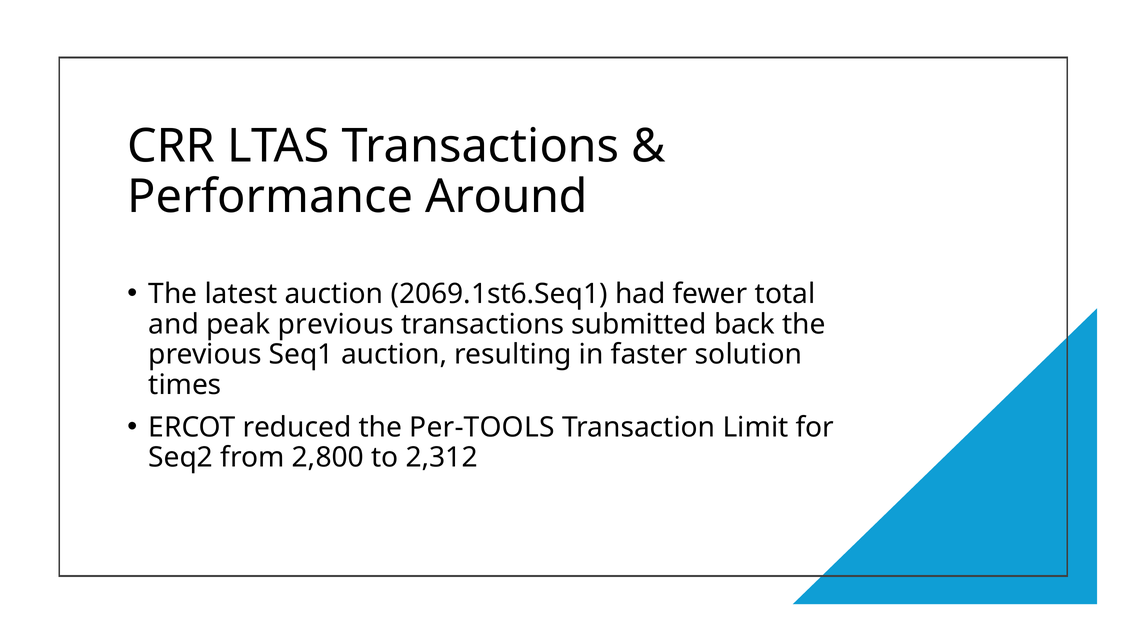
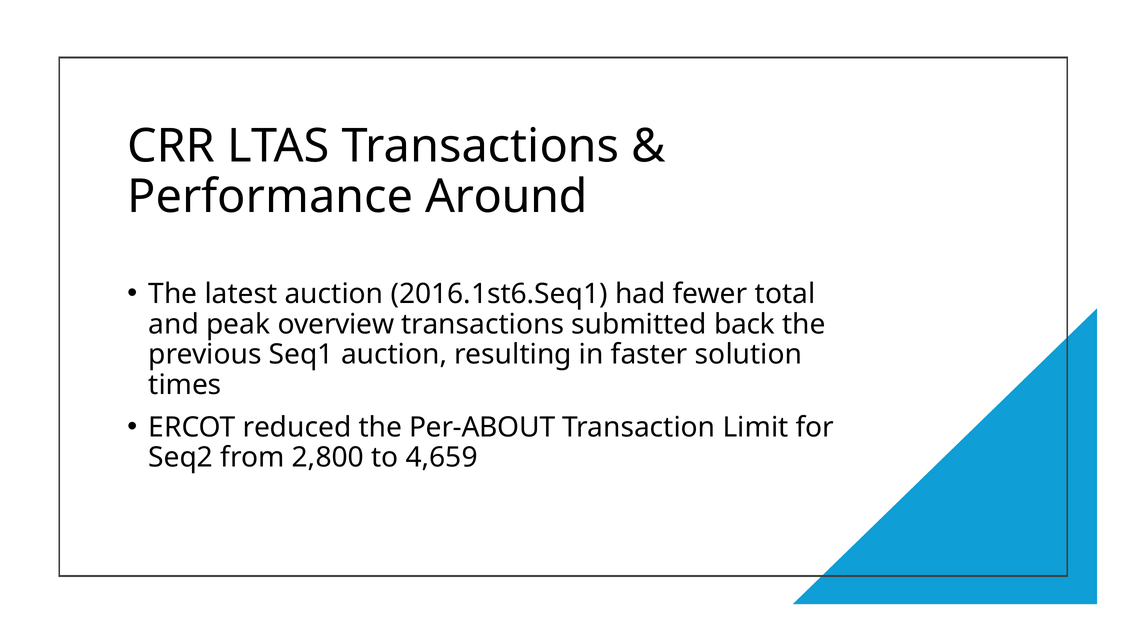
2069.1st6.Seq1: 2069.1st6.Seq1 -> 2016.1st6.Seq1 (499, 294)
peak previous: previous -> overview (336, 324)
Per-TOOLS: Per-TOOLS -> Per-ABOUT (482, 427)
2,312: 2,312 -> 4,659 (442, 458)
